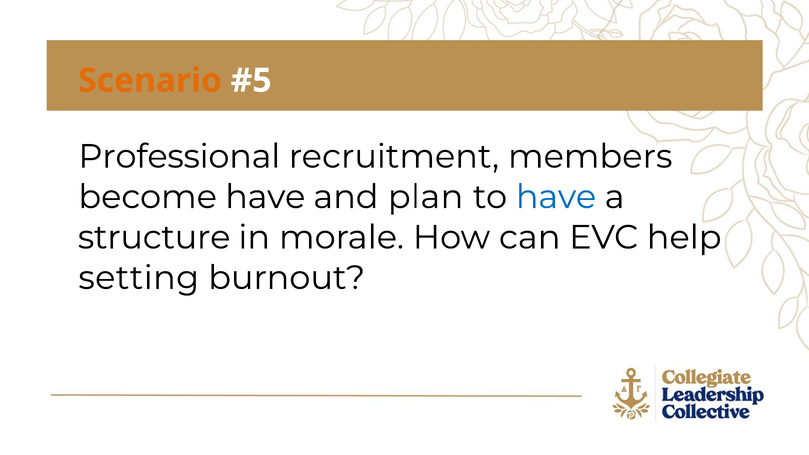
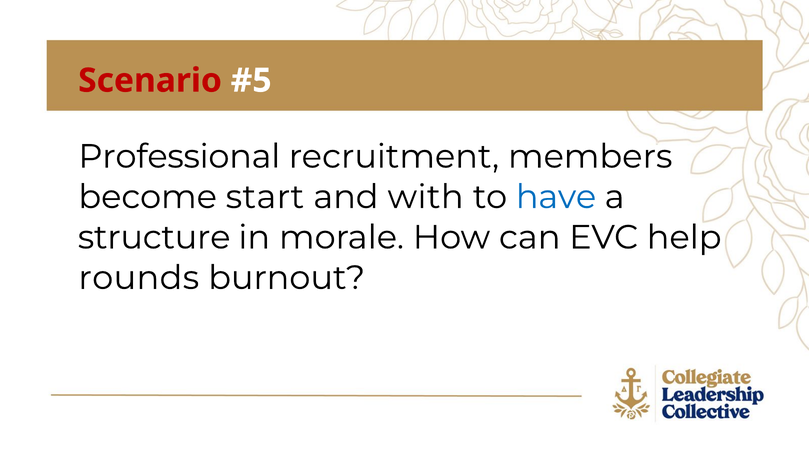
Scenario colour: orange -> red (150, 81)
become have: have -> start (265, 197)
plan: plan -> with (426, 197)
setting: setting -> rounds (139, 278)
